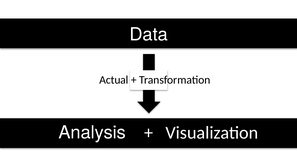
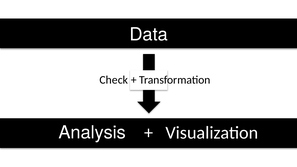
Actual: Actual -> Check (114, 80)
